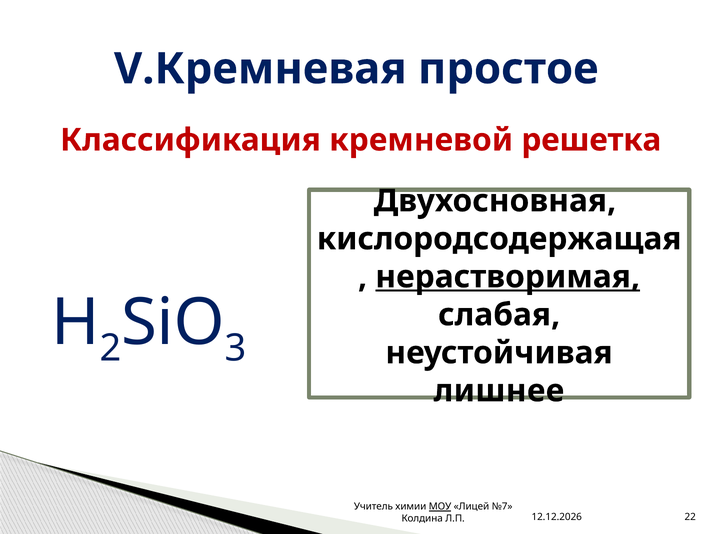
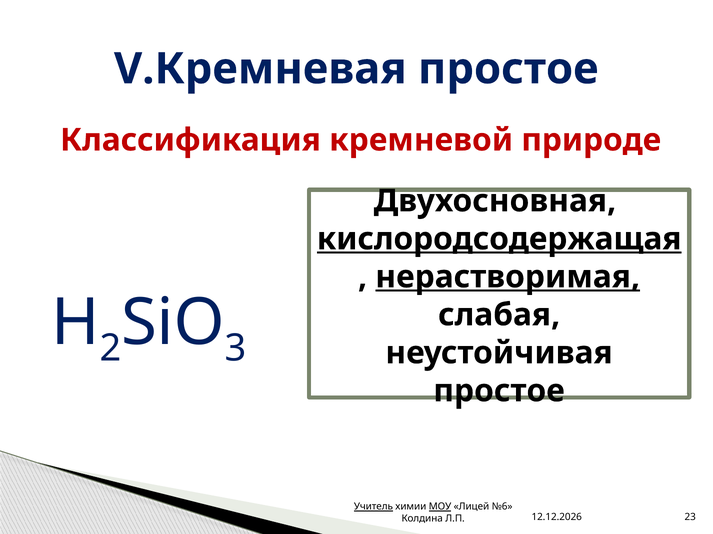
решетка: решетка -> природе (591, 140)
кислородсодержащая underline: none -> present (499, 239)
лишнее: лишнее -> простое (499, 391)
Учитель underline: none -> present (373, 507)
№7: №7 -> №6 (502, 507)
22: 22 -> 23 (690, 518)
